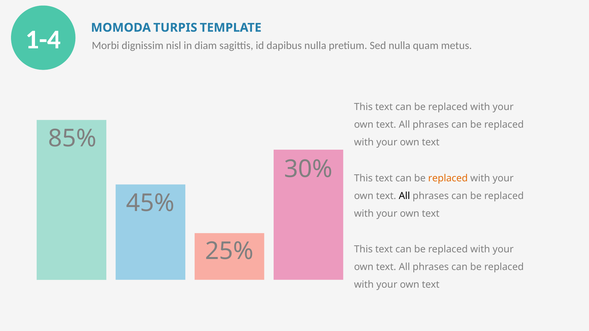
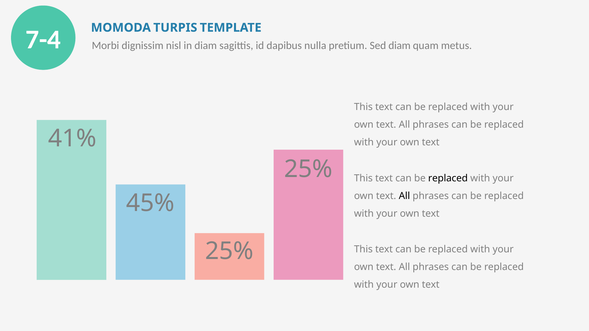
1-4: 1-4 -> 7-4 (43, 40)
Sed nulla: nulla -> diam (400, 45)
85%: 85% -> 41% (72, 139)
30%: 30% -> 25% (308, 169)
replaced colour: orange -> black (448, 178)
